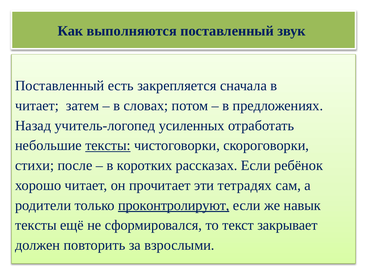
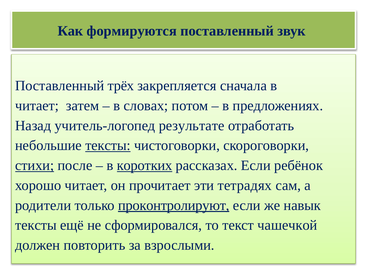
выполняются: выполняются -> формируются (132, 31)
есть: есть -> трёх (121, 86)
усиленных: усиленных -> результате (192, 126)
стихи underline: none -> present (35, 166)
коротких underline: none -> present (145, 166)
закрывает: закрывает -> чашечкой (287, 225)
